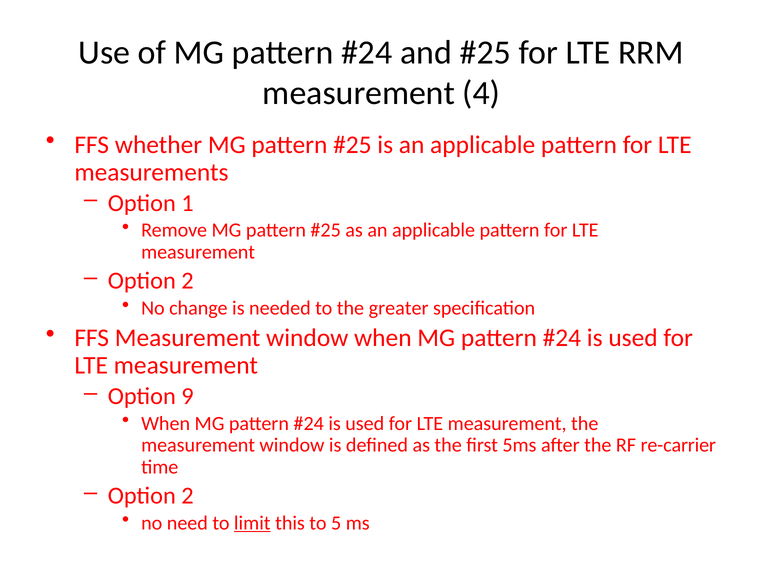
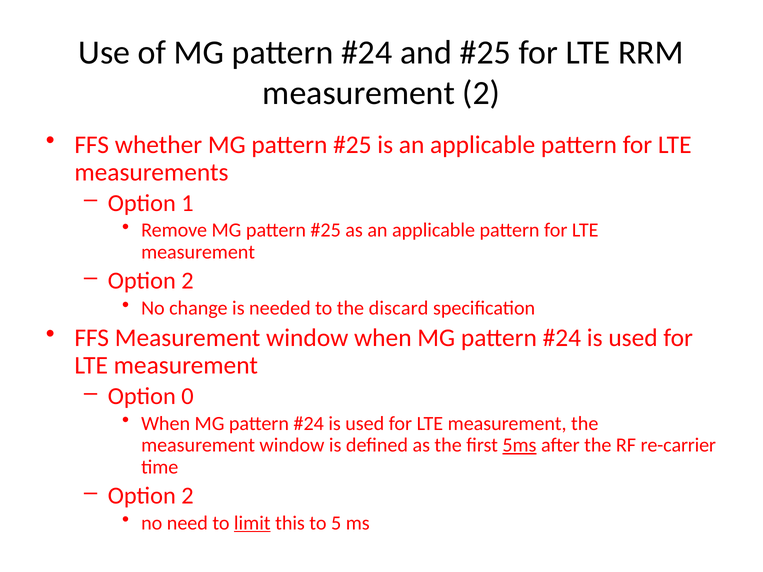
measurement 4: 4 -> 2 (481, 93)
greater: greater -> discard (399, 308)
9: 9 -> 0 (187, 397)
5ms underline: none -> present (519, 445)
